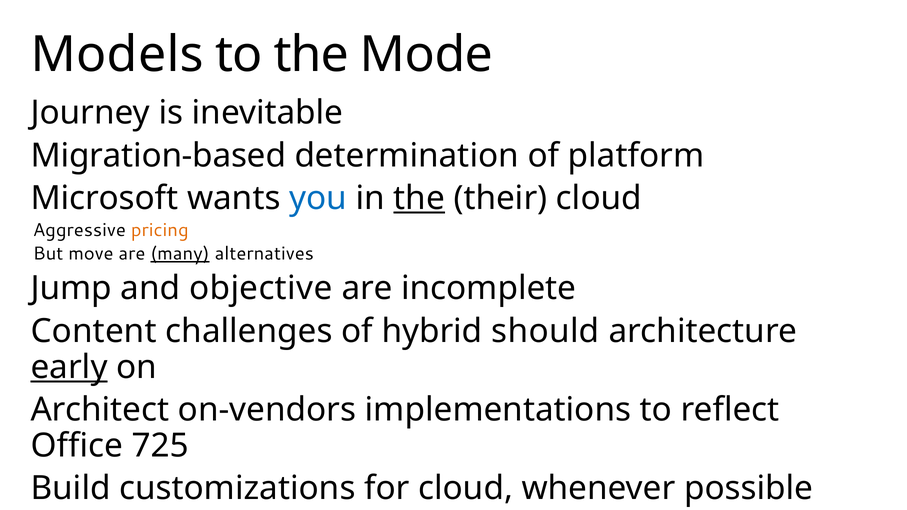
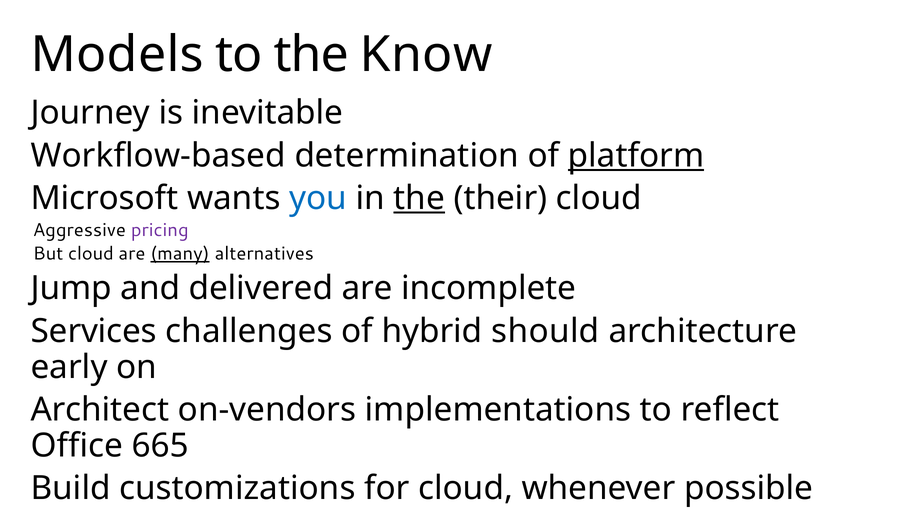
Mode: Mode -> Know (426, 55)
Migration-based: Migration-based -> Workflow-based (158, 156)
platform underline: none -> present (636, 156)
pricing colour: orange -> purple (160, 230)
But move: move -> cloud (91, 254)
objective: objective -> delivered (261, 288)
Content: Content -> Services (94, 331)
early underline: present -> none (69, 367)
725: 725 -> 665 (160, 446)
